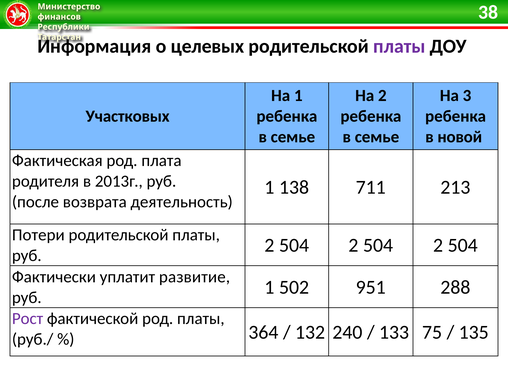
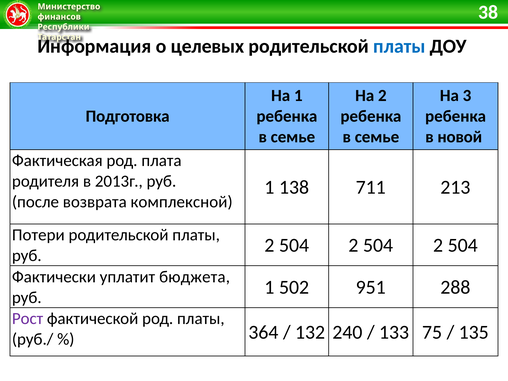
платы colour: purple -> blue (399, 46)
Участковых: Участковых -> Подготовка (128, 116)
деятельность: деятельность -> комплексной (182, 202)
развитие: развитие -> бюджета (195, 277)
